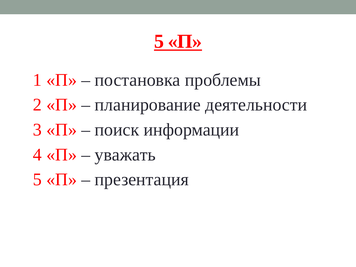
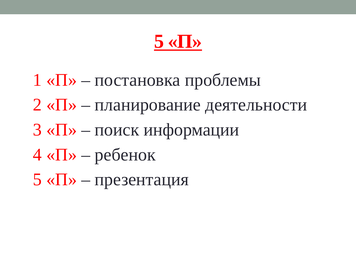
уважать: уважать -> ребенок (125, 155)
